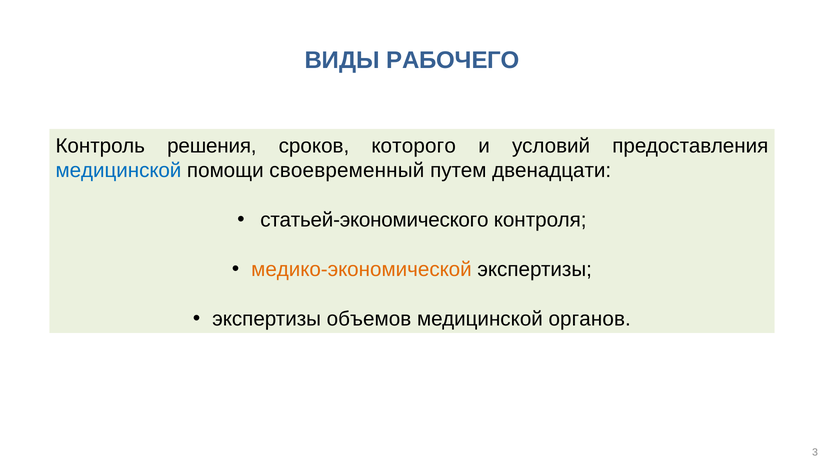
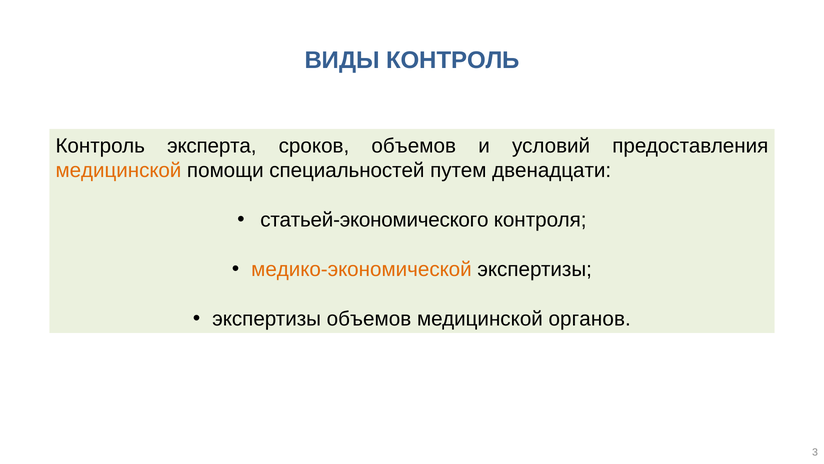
ВИДЫ РАБОЧЕГО: РАБОЧЕГО -> КОНТРОЛЬ (453, 60)
решения: решения -> эксперта (212, 146)
сроков которого: которого -> объемов (414, 146)
медицинской colour: blue -> orange (118, 170)
своевременный: своевременный -> специальностей (347, 170)
